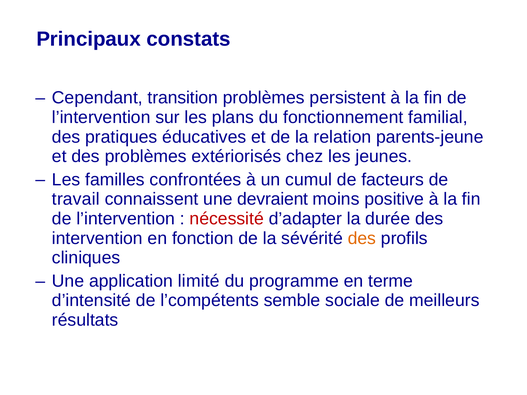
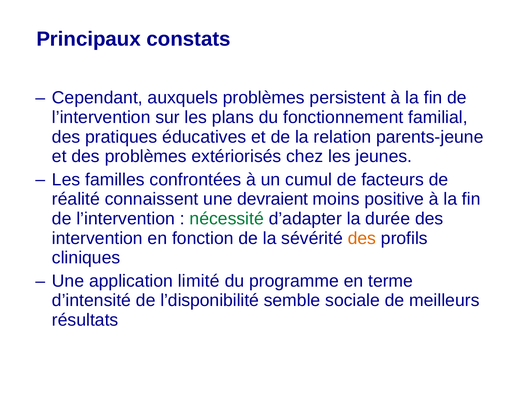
transition: transition -> auxquels (183, 98)
travail: travail -> réalité (76, 199)
nécessité colour: red -> green (227, 219)
l’compétents: l’compétents -> l’disponibilité (210, 301)
